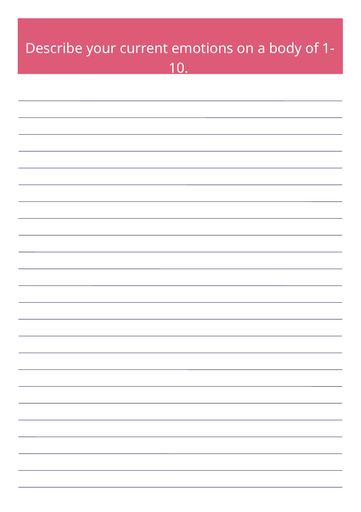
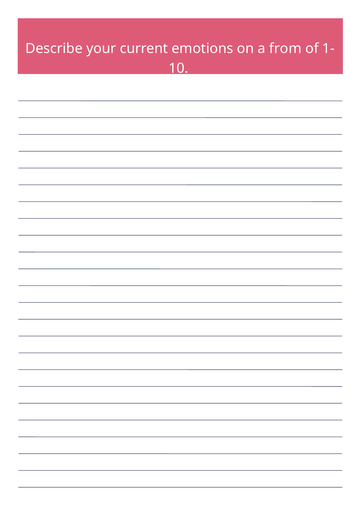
body: body -> from (285, 49)
